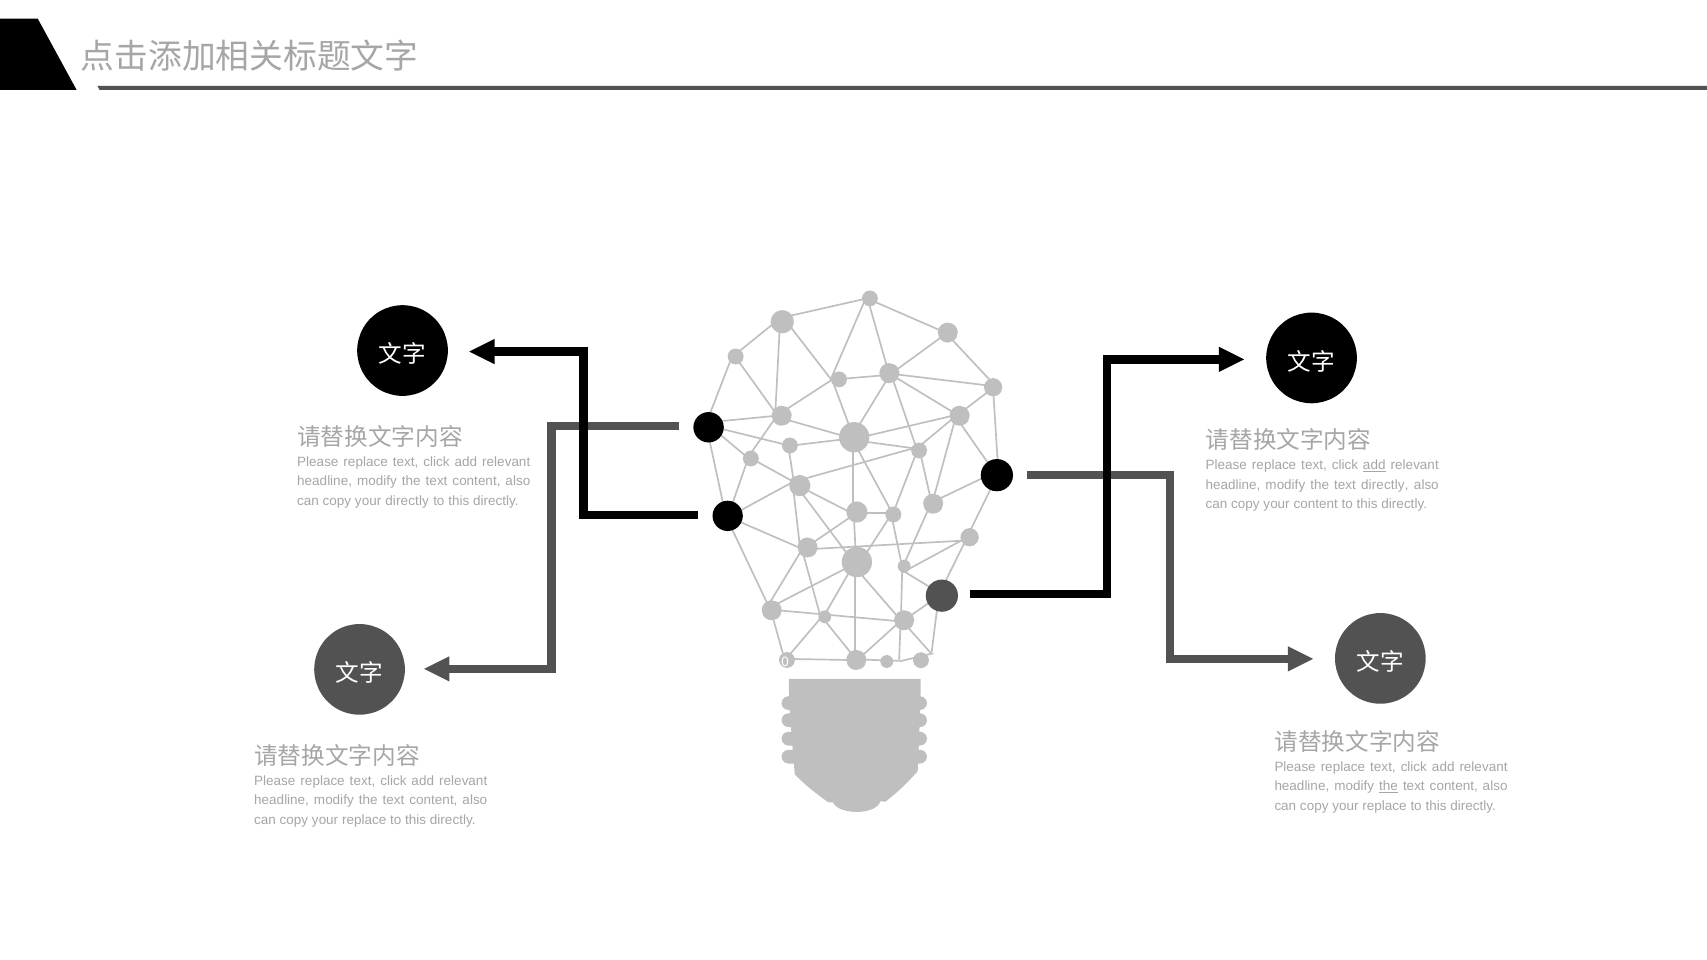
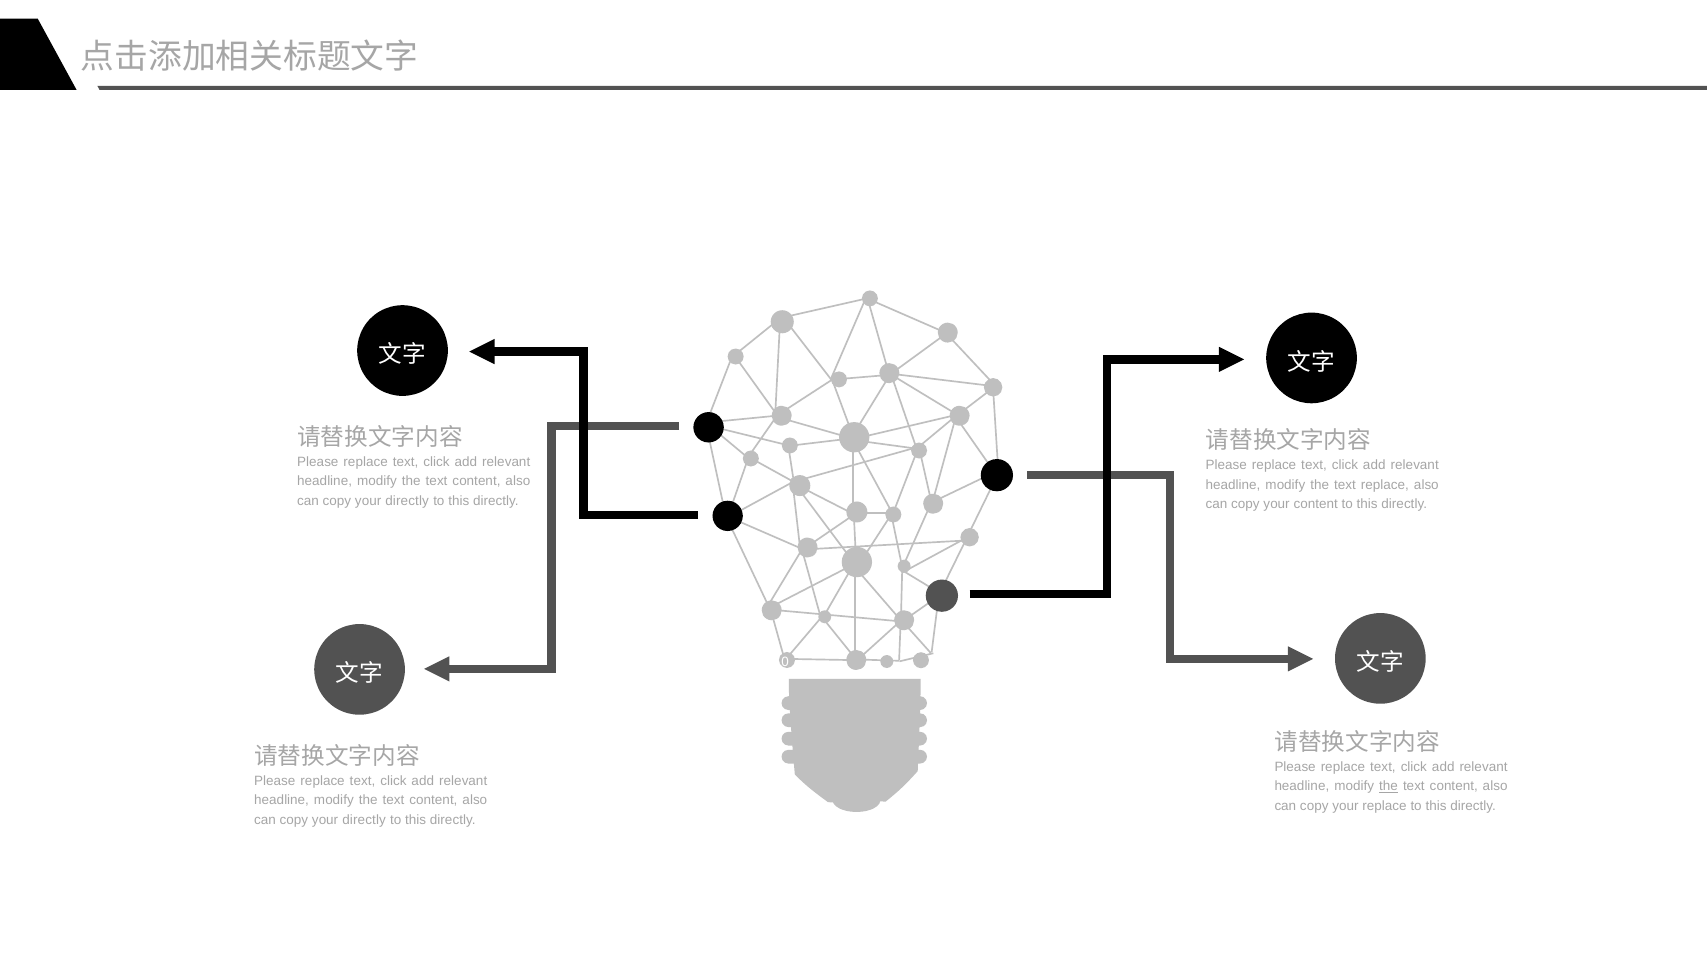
add underline: present -> none (1374, 466)
text directly: directly -> replace (1385, 485)
replace: replace -> directly (364, 820)
